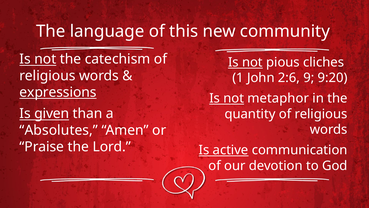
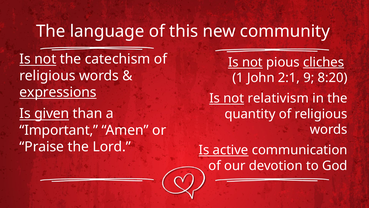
cliches underline: none -> present (324, 62)
2:6: 2:6 -> 2:1 (289, 78)
9:20: 9:20 -> 8:20 (333, 78)
metaphor: metaphor -> relativism (278, 98)
Absolutes: Absolutes -> Important (59, 130)
